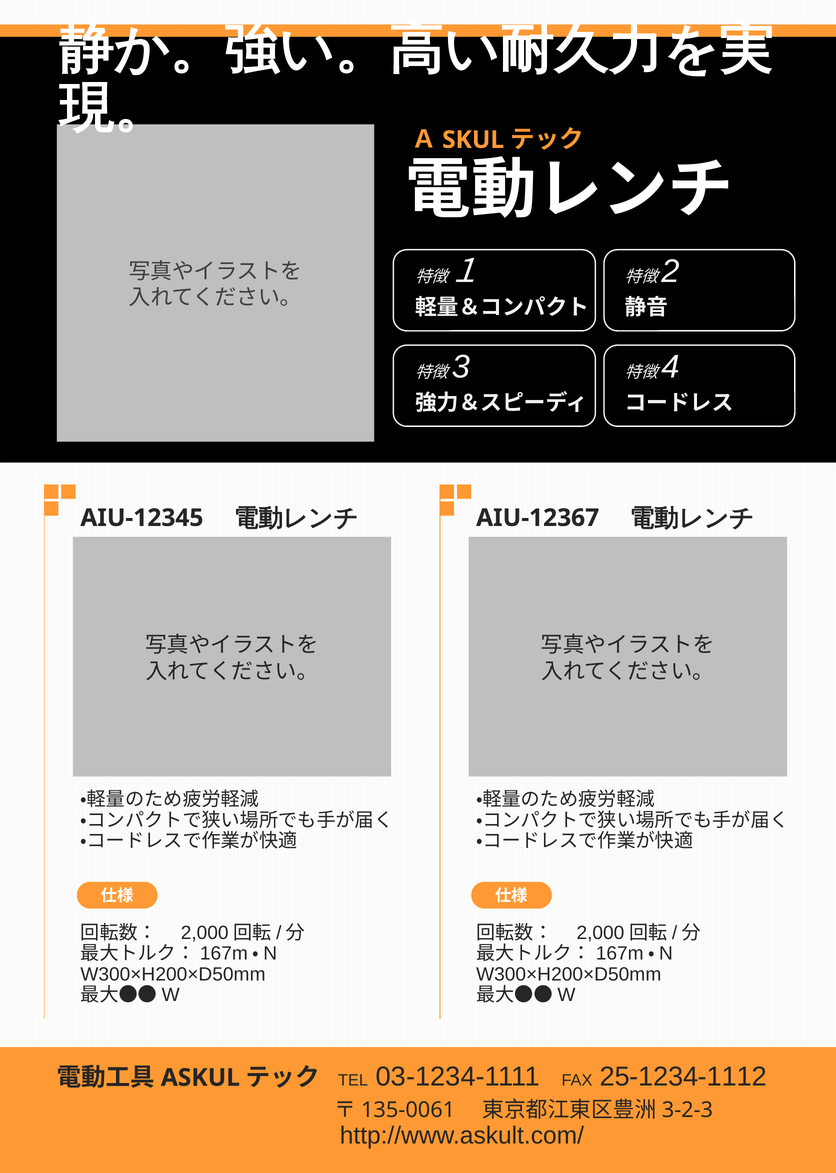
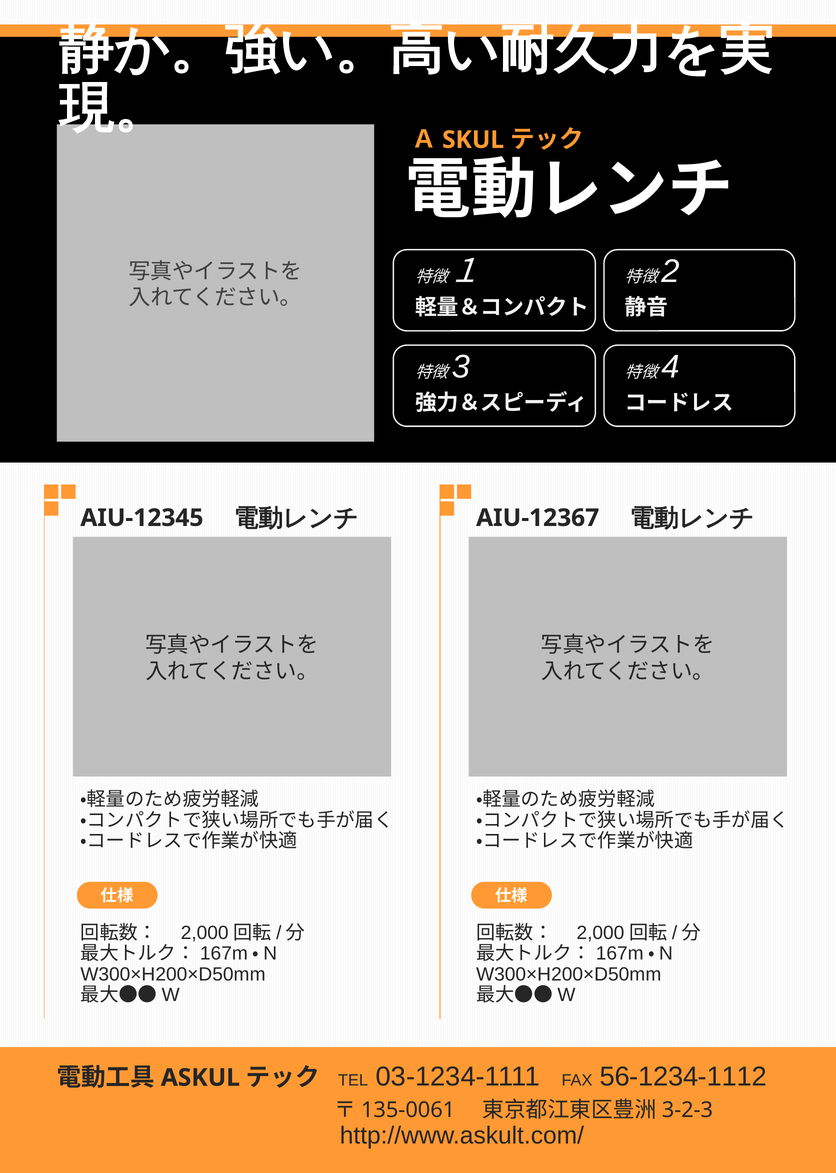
25-1234-1112: 25-1234-1112 -> 56-1234-1112 (683, 1076)
